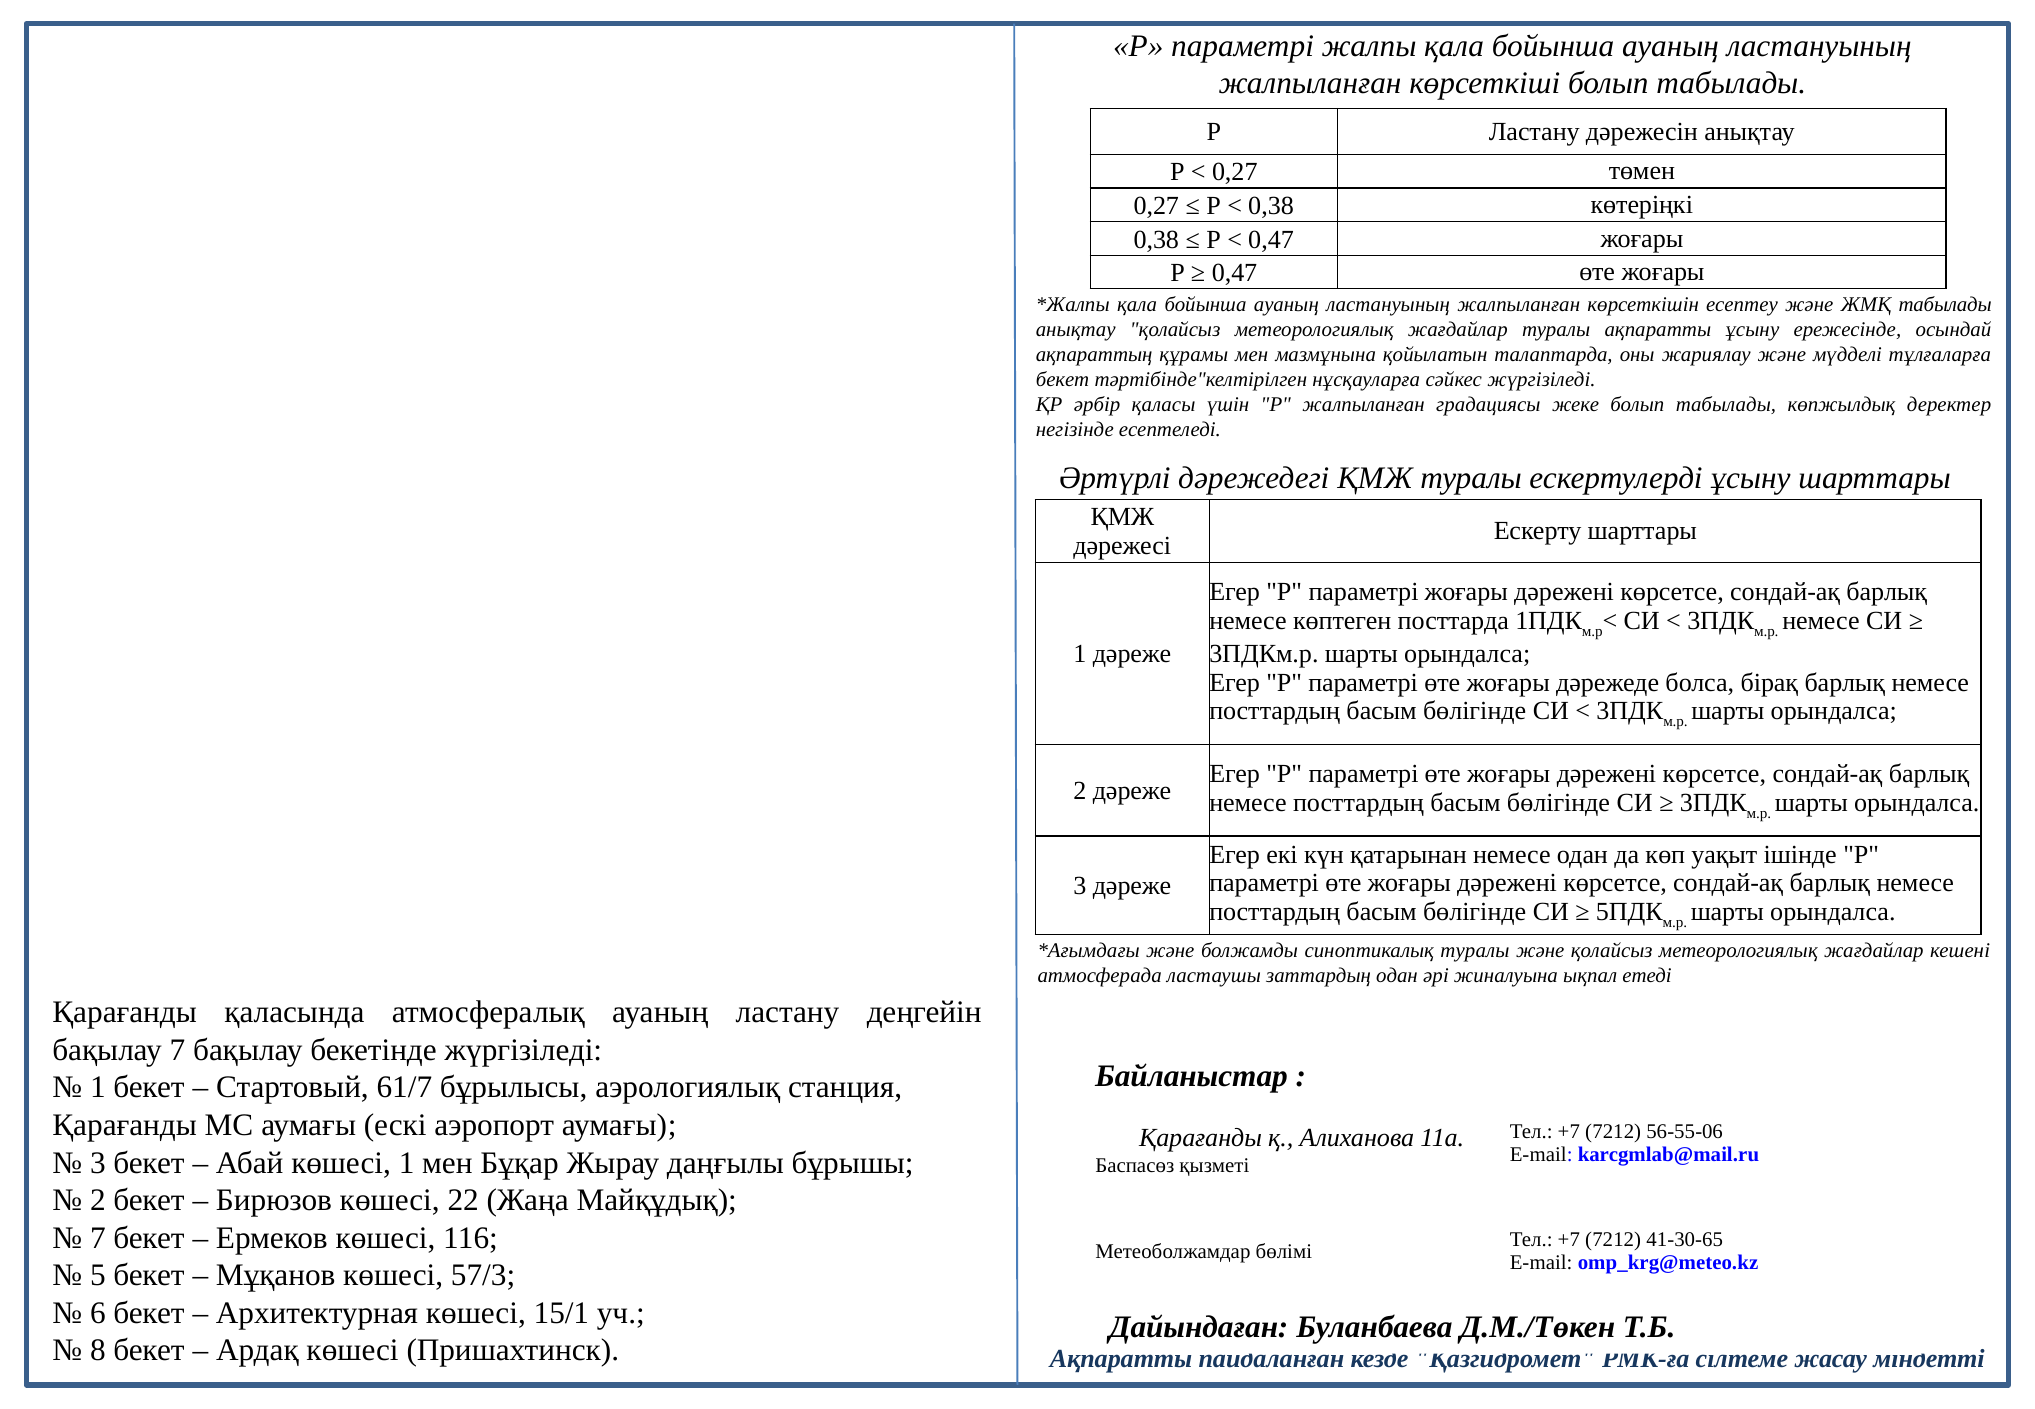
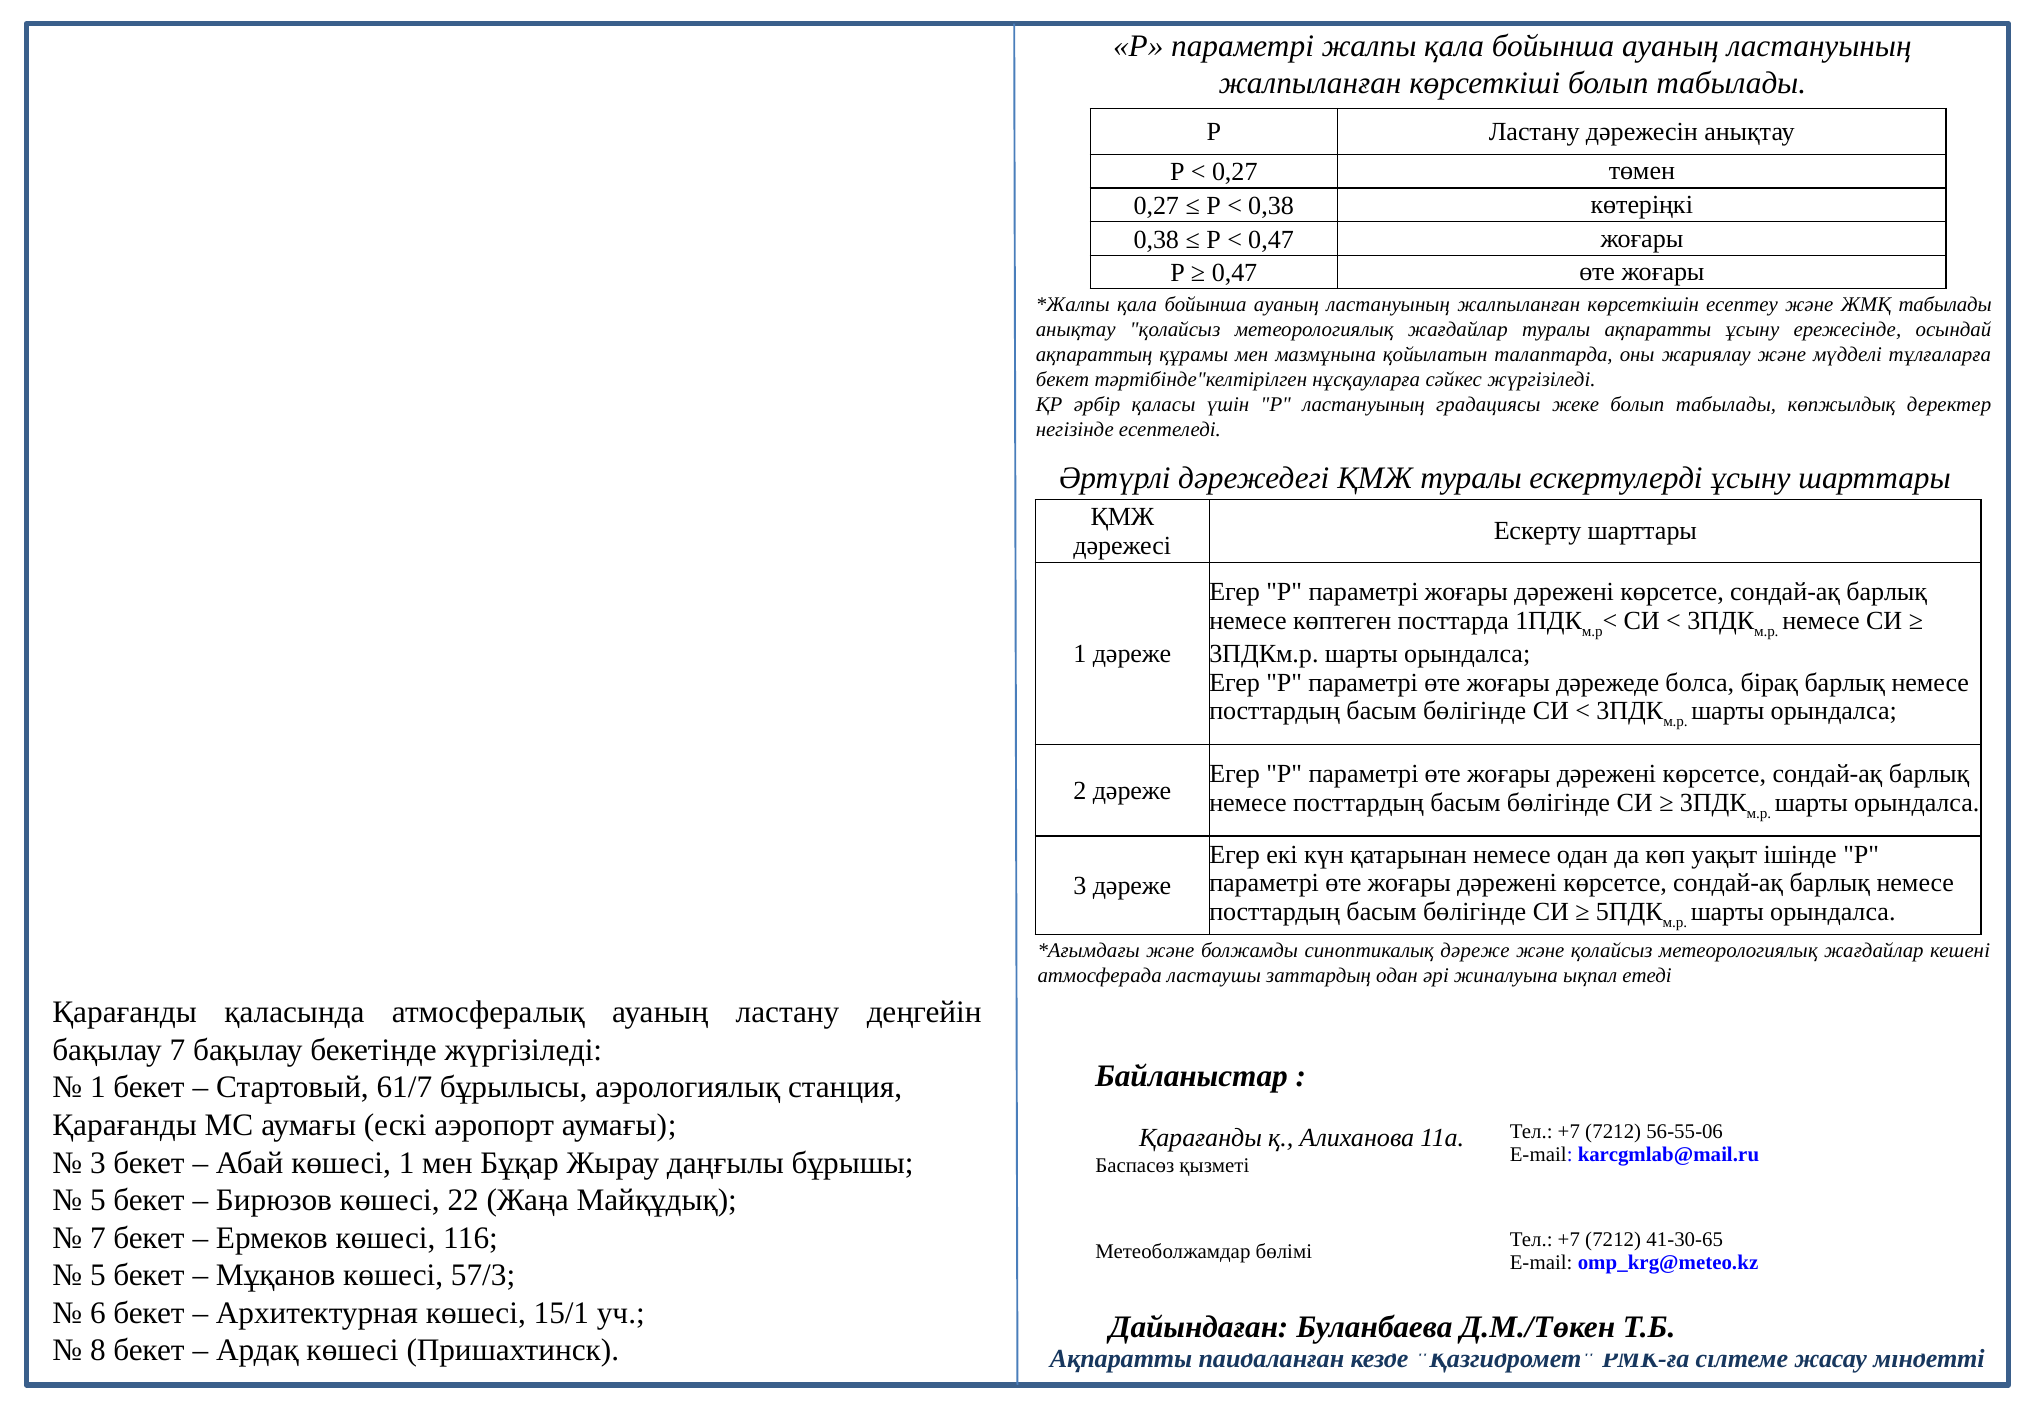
Р жалпыланған: жалпыланған -> ластануының (1364, 404)
синоптикалық туралы: туралы -> дәреже (1475, 951)
2: 2 -> 5 (98, 1200)
